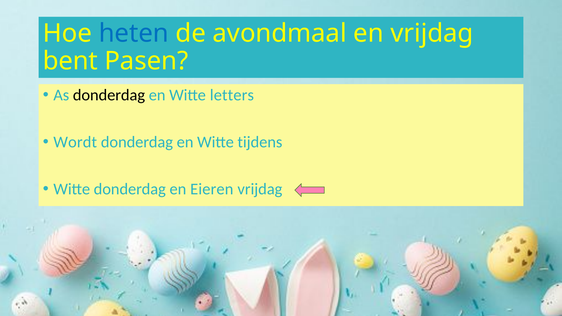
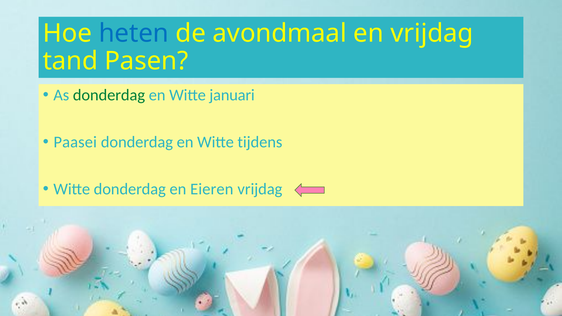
bent: bent -> tand (70, 61)
donderdag colour: black -> green (109, 95)
letters: letters -> januari (232, 95)
Wordt: Wordt -> Paasei (75, 142)
